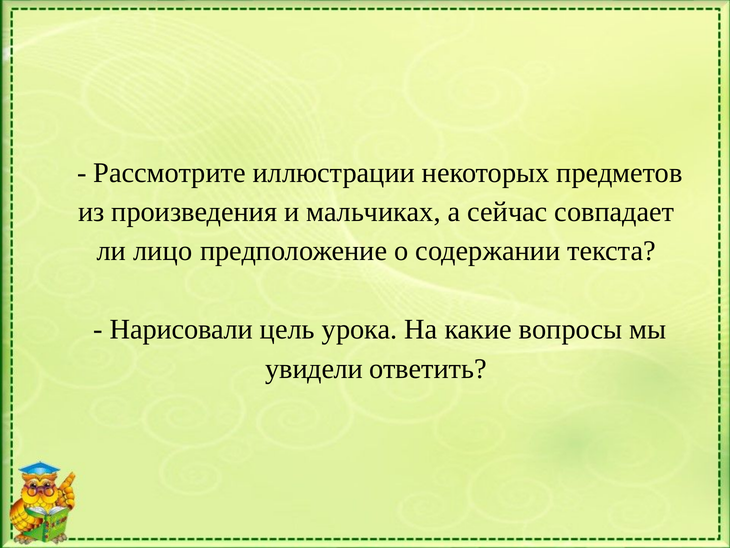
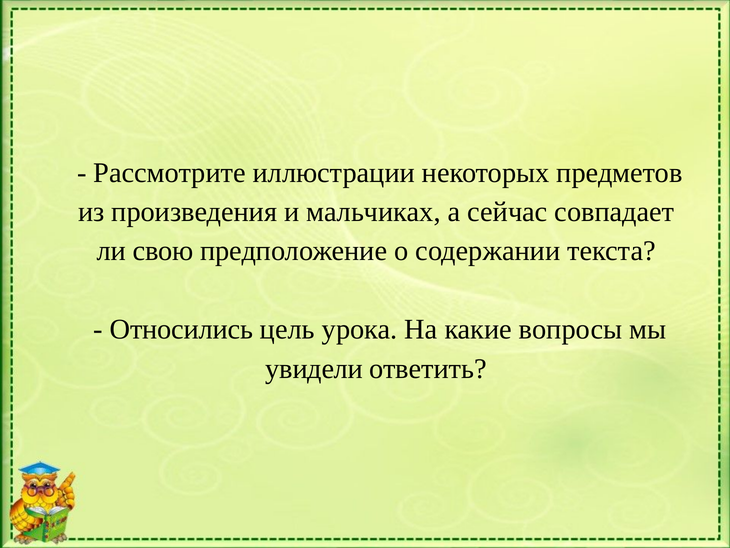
лицо: лицо -> свою (163, 251)
Нарисовали: Нарисовали -> Относились (181, 329)
